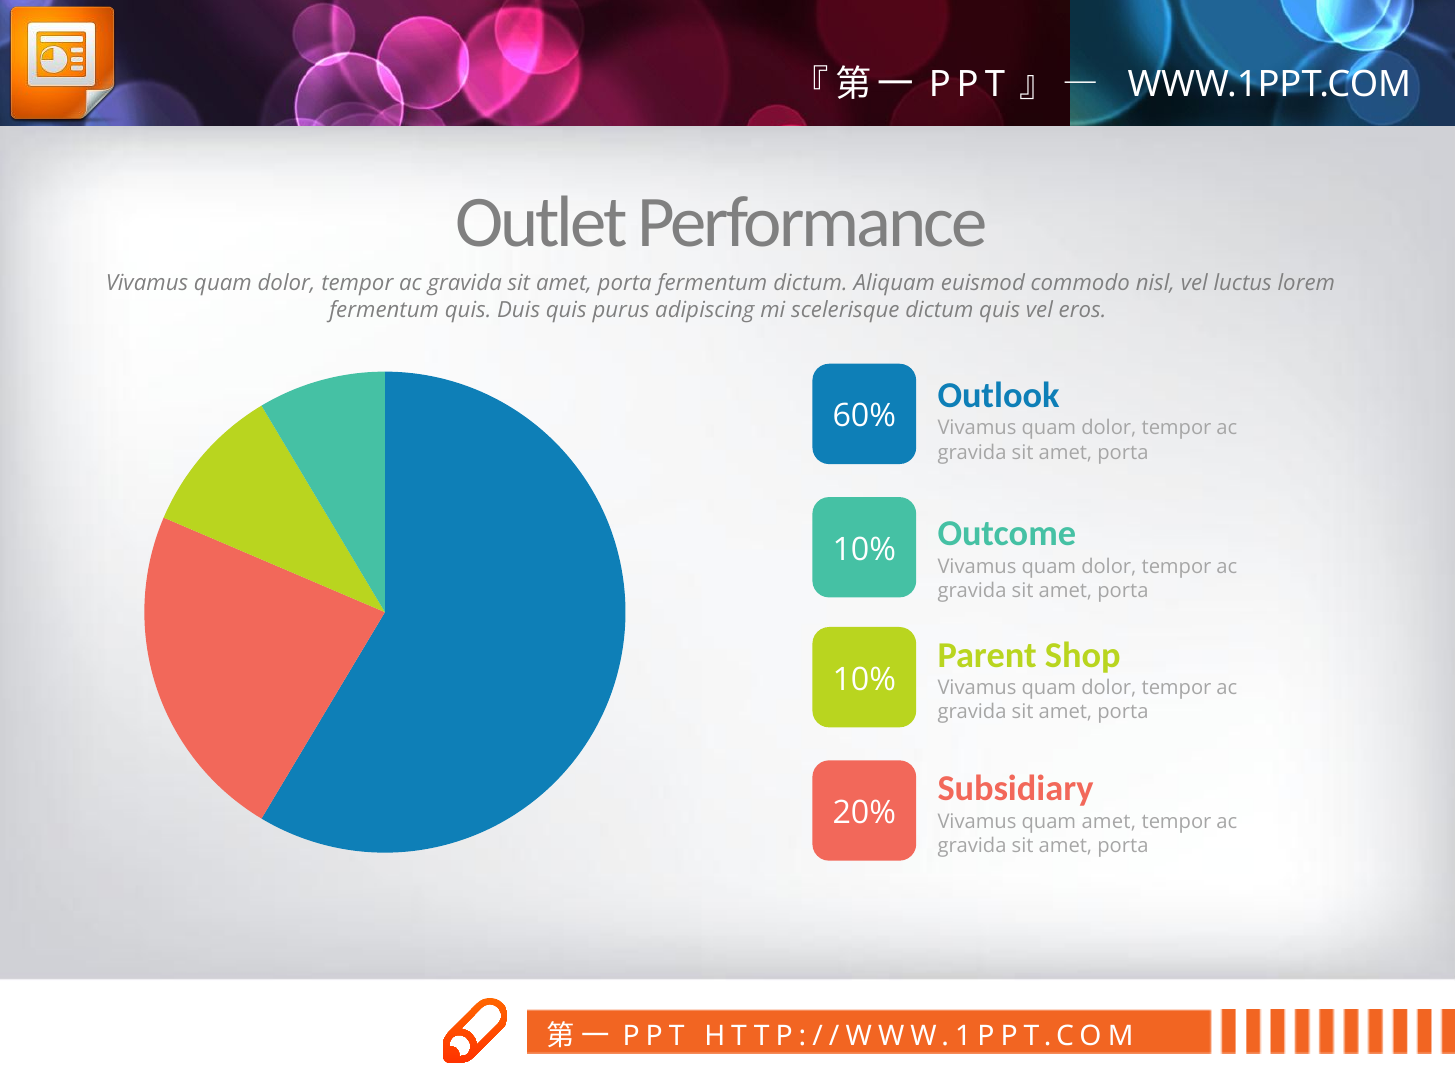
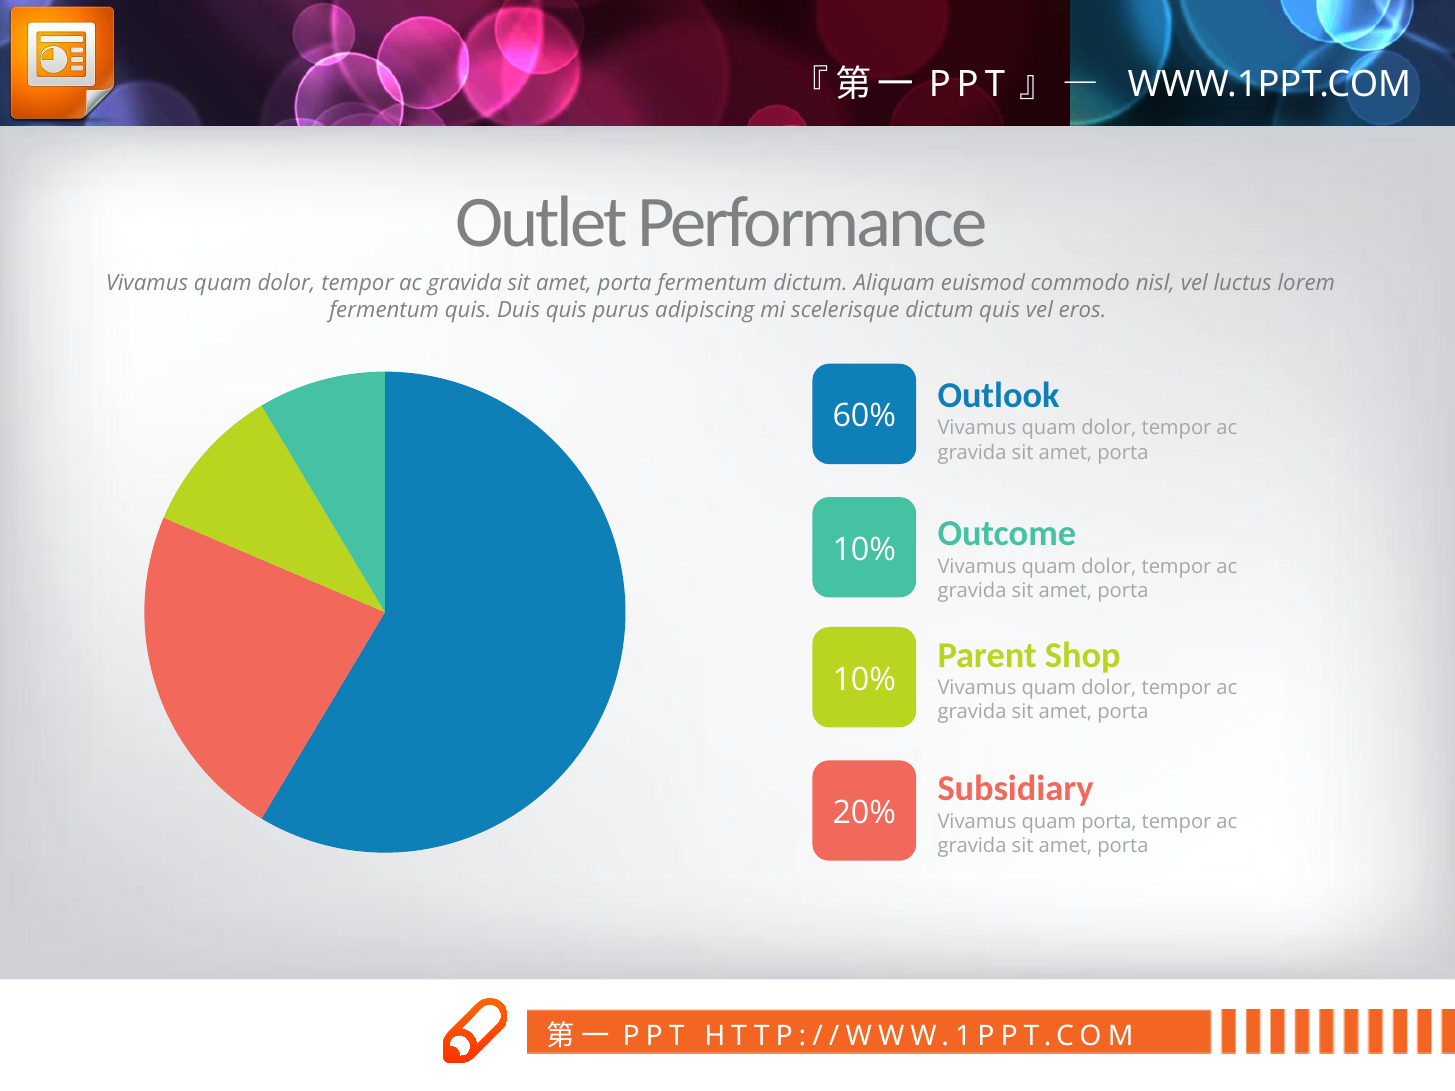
quam amet: amet -> porta (1109, 822)
